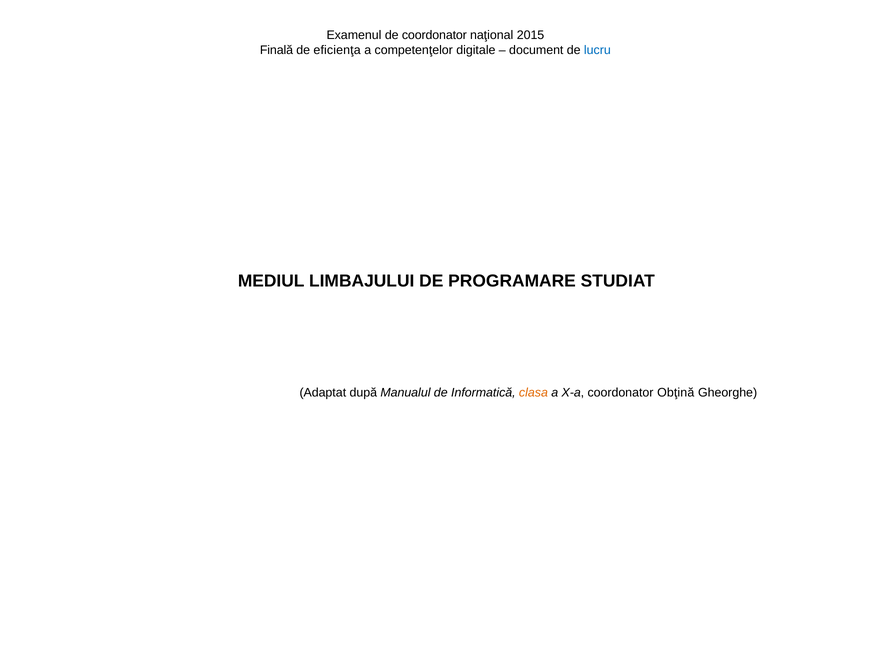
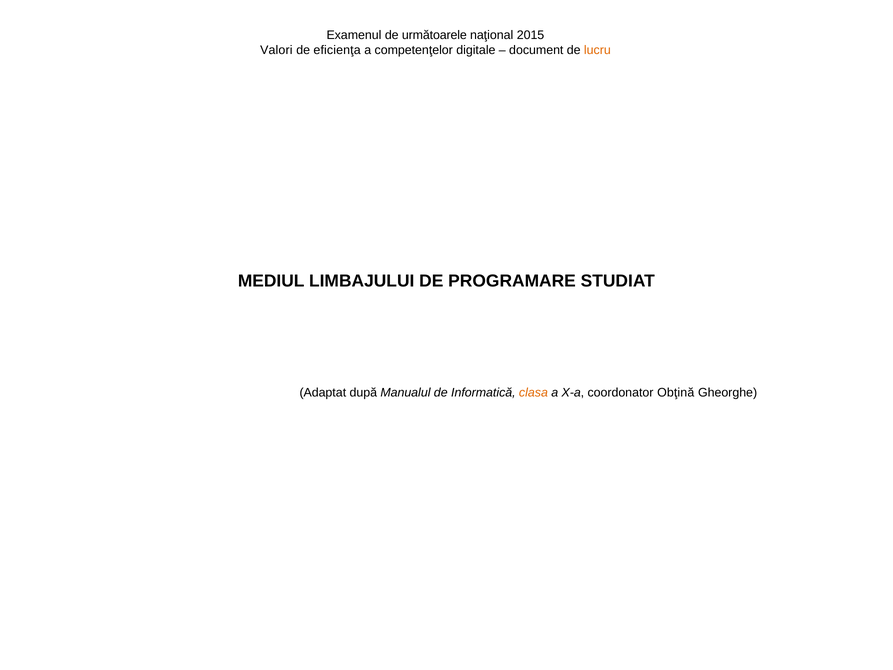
de coordonator: coordonator -> următoarele (434, 35)
Finală: Finală -> Valori (276, 50)
lucru colour: blue -> orange (597, 50)
